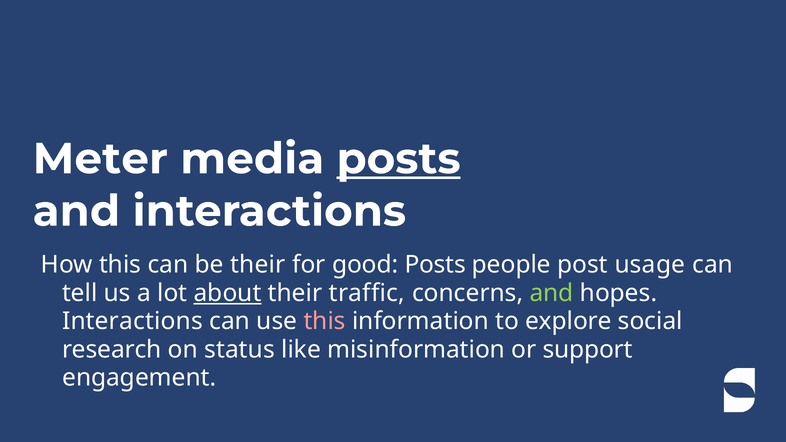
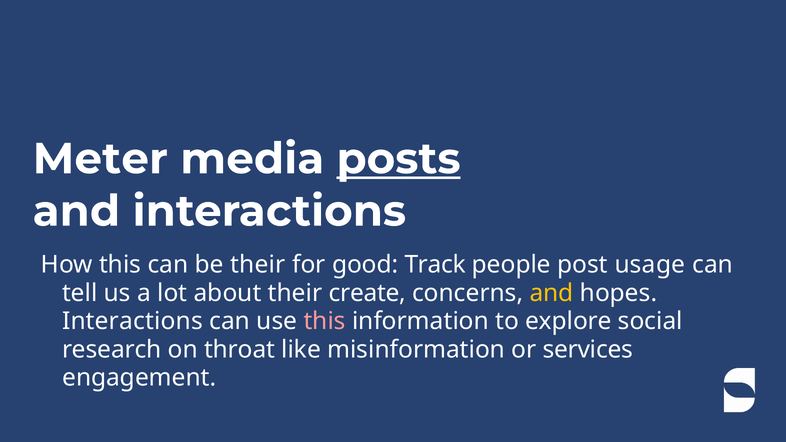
good Posts: Posts -> Track (435, 265)
about underline: present -> none (228, 293)
traffic: traffic -> create (367, 293)
and colour: light green -> yellow (552, 293)
status: status -> throat (240, 350)
support: support -> services (588, 350)
